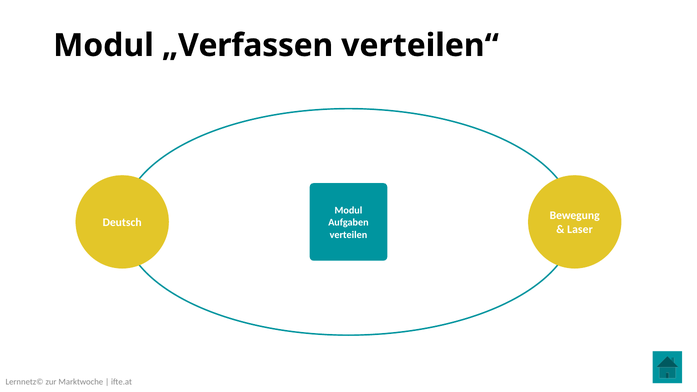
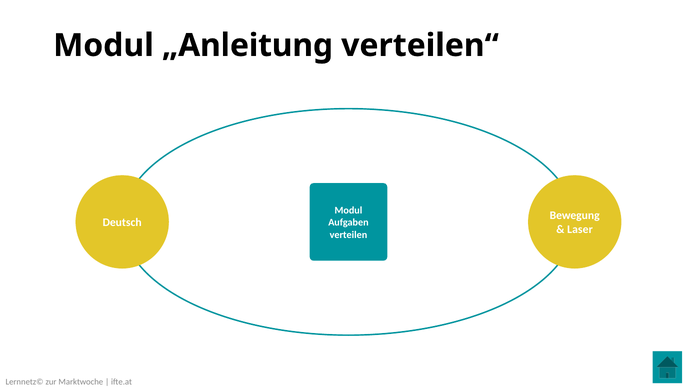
„Verfassen: „Verfassen -> „Anleitung (248, 45)
